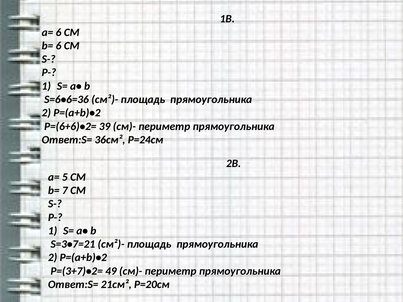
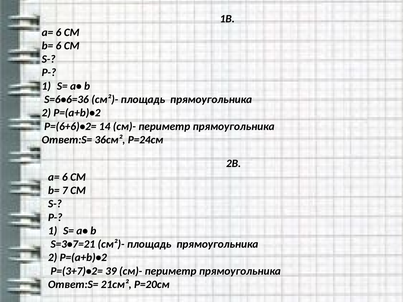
39: 39 -> 14 (105, 126)
5: 5 -> 6 (65, 177)
49: 49 -> 39 (111, 271)
